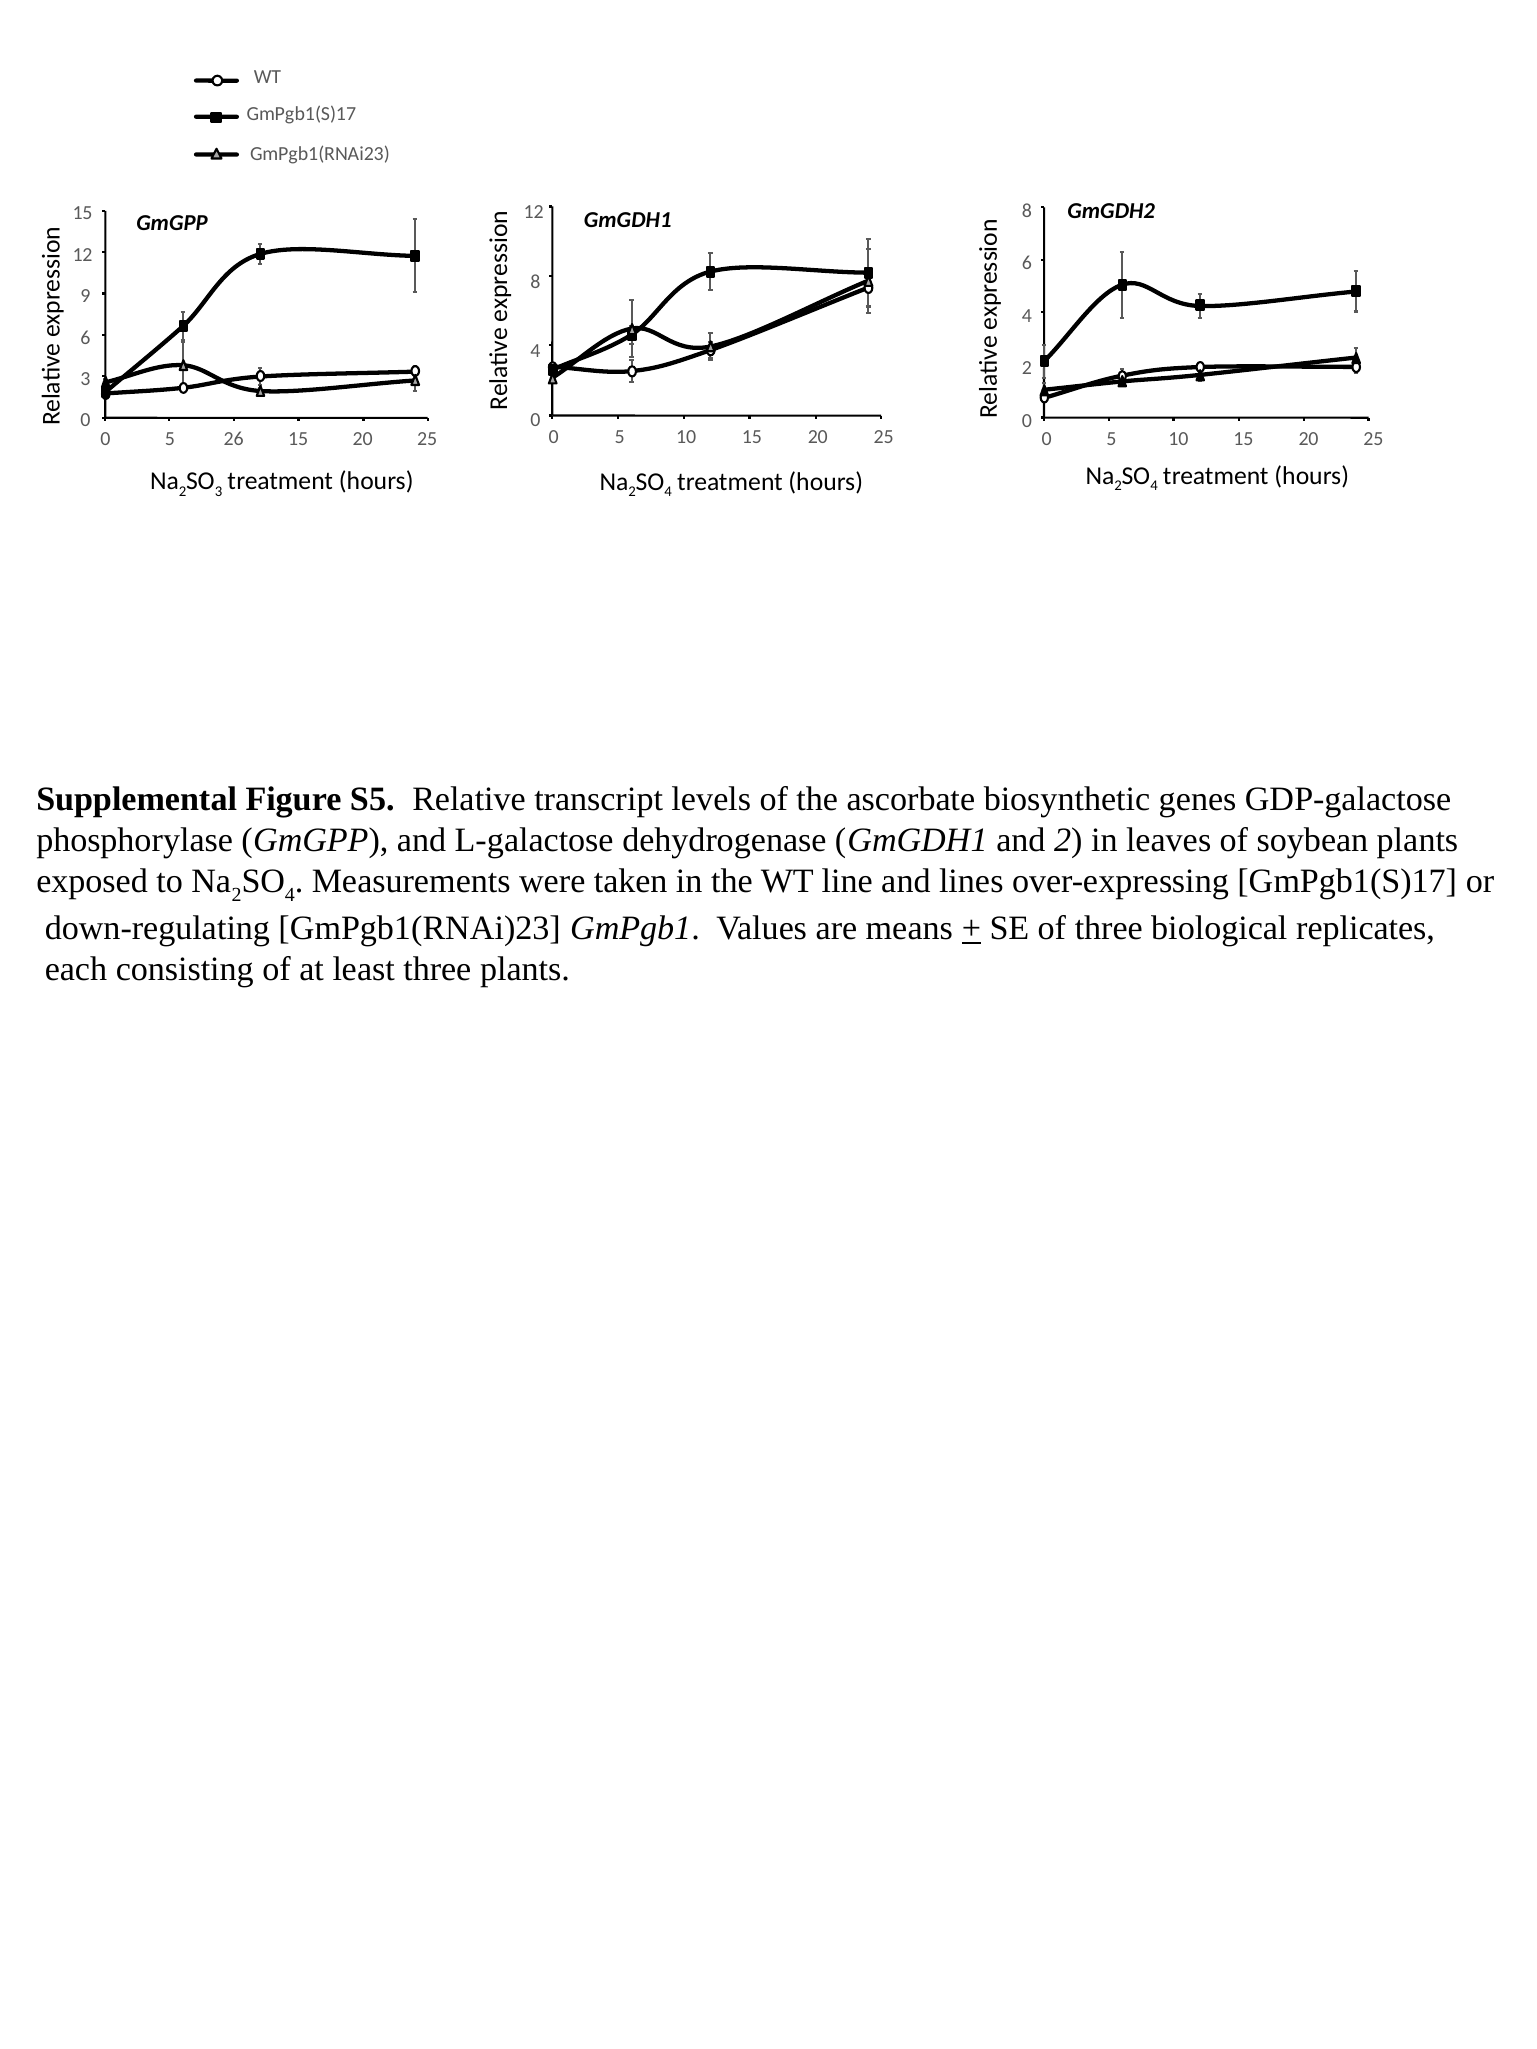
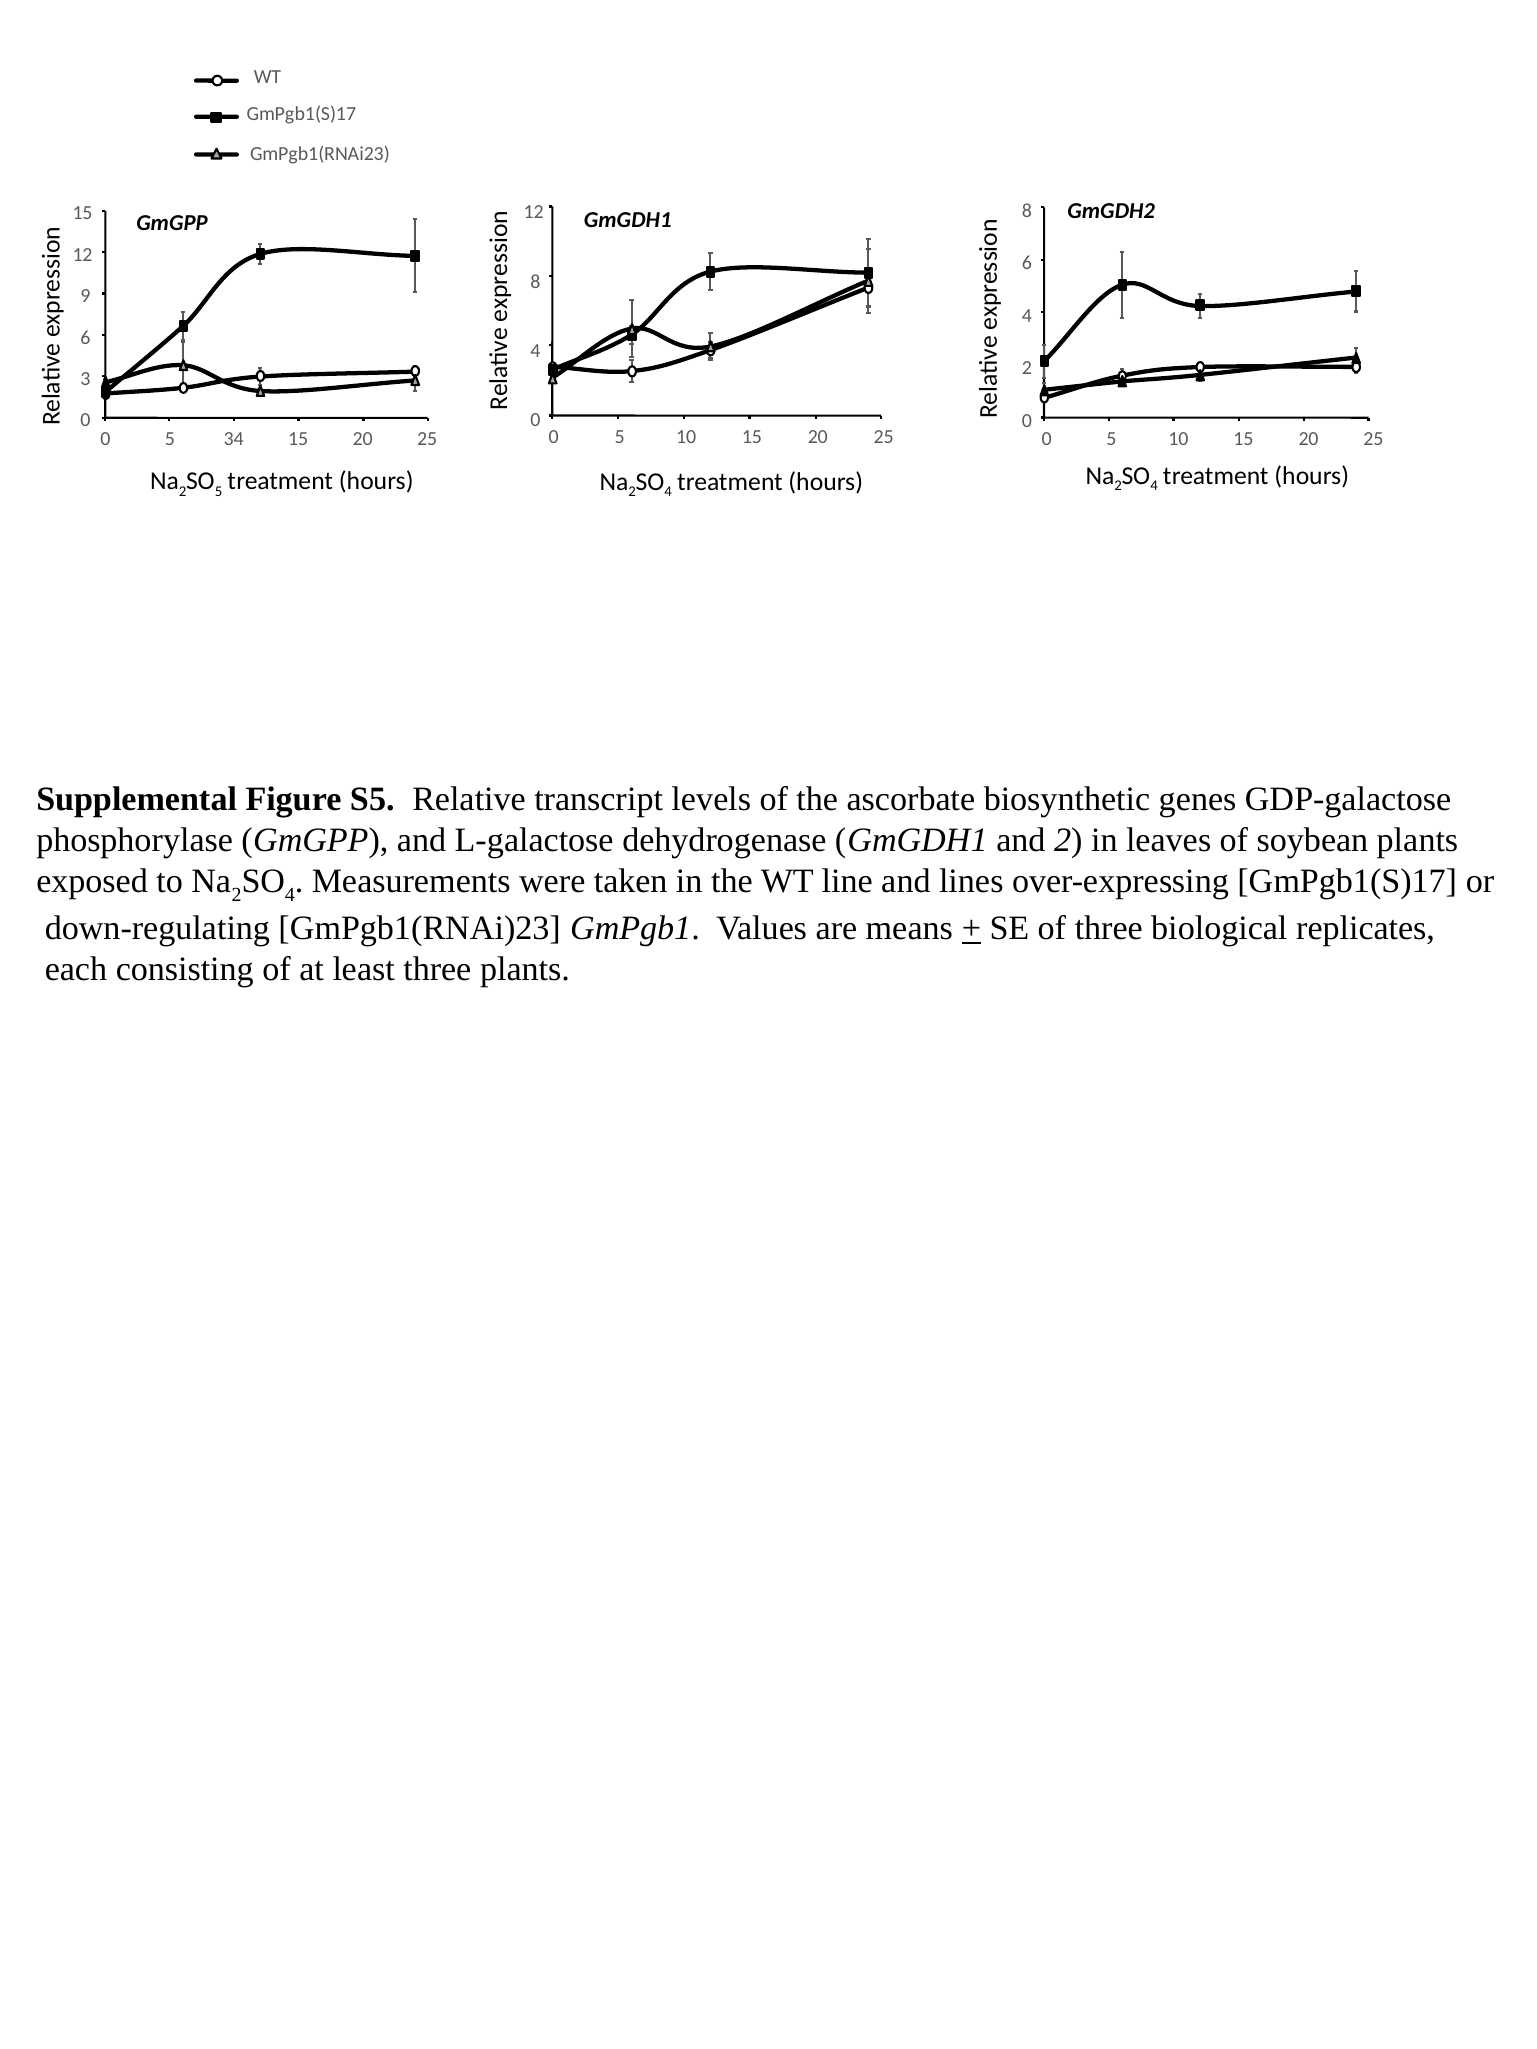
26: 26 -> 34 (234, 439)
3: 3 -> 5 (219, 491)
